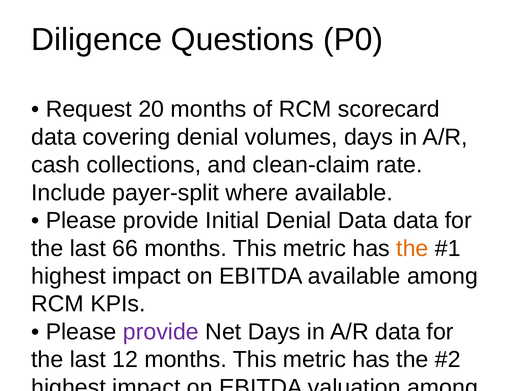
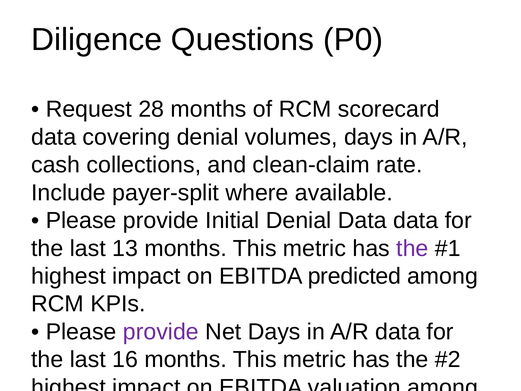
20: 20 -> 28 (151, 109)
66: 66 -> 13 (125, 248)
the colour: orange -> purple (412, 248)
EBITDA available: available -> predicted (354, 276)
12: 12 -> 16 (125, 359)
